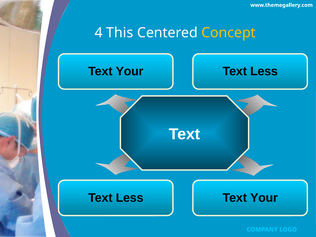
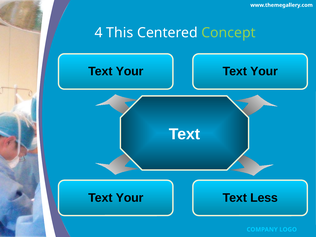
Concept colour: yellow -> light green (229, 33)
Less: Less -> Your (264, 71)
Less: Less -> Your (130, 198)
Your: Your -> Less (264, 198)
